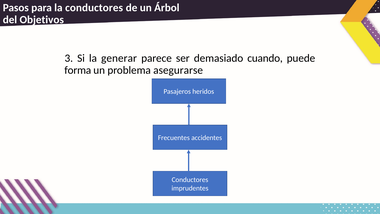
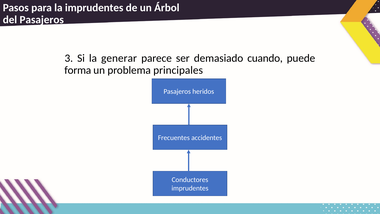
la conductores: conductores -> imprudentes (94, 8)
del Objetivos: Objetivos -> Pasajeros (42, 20)
asegurarse: asegurarse -> principales (178, 70)
